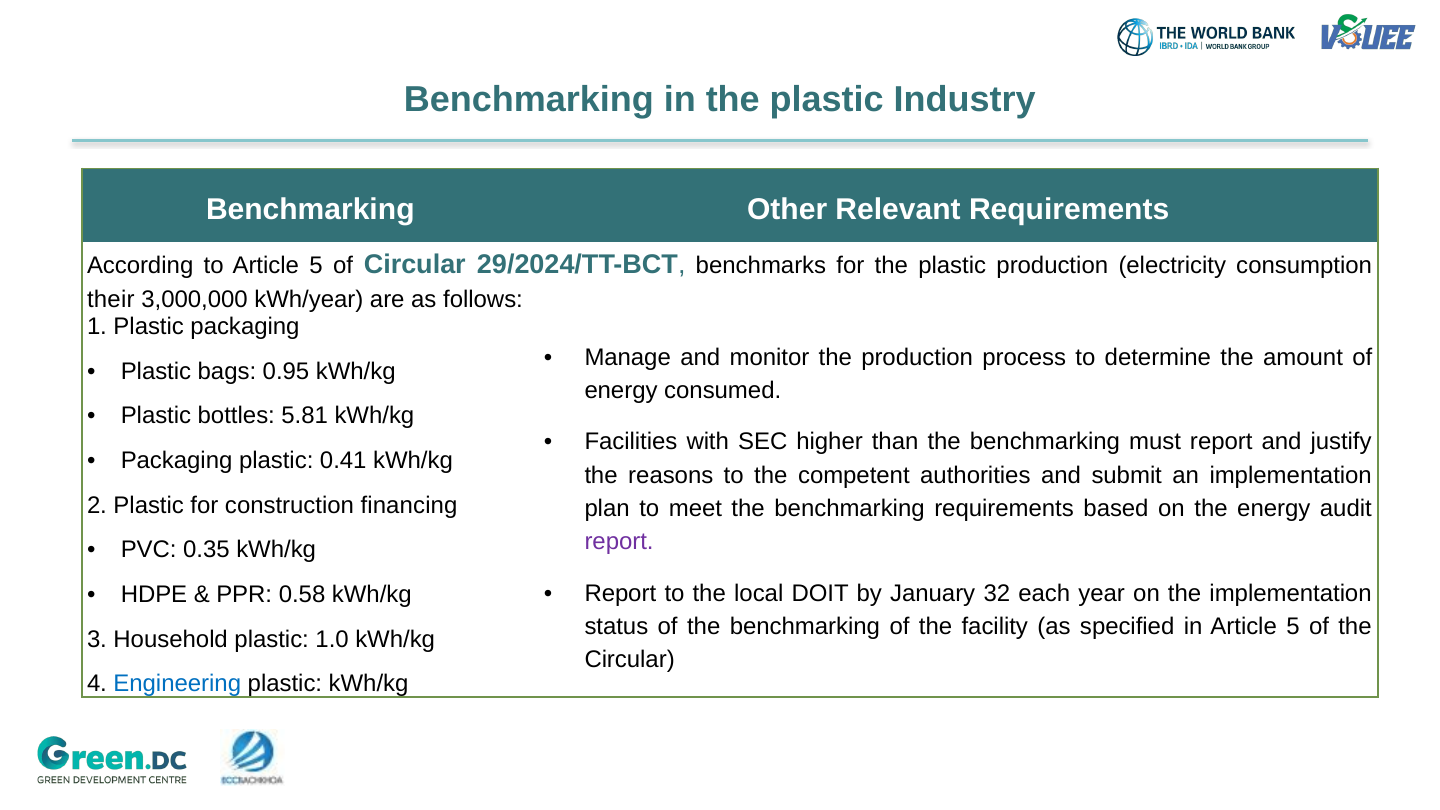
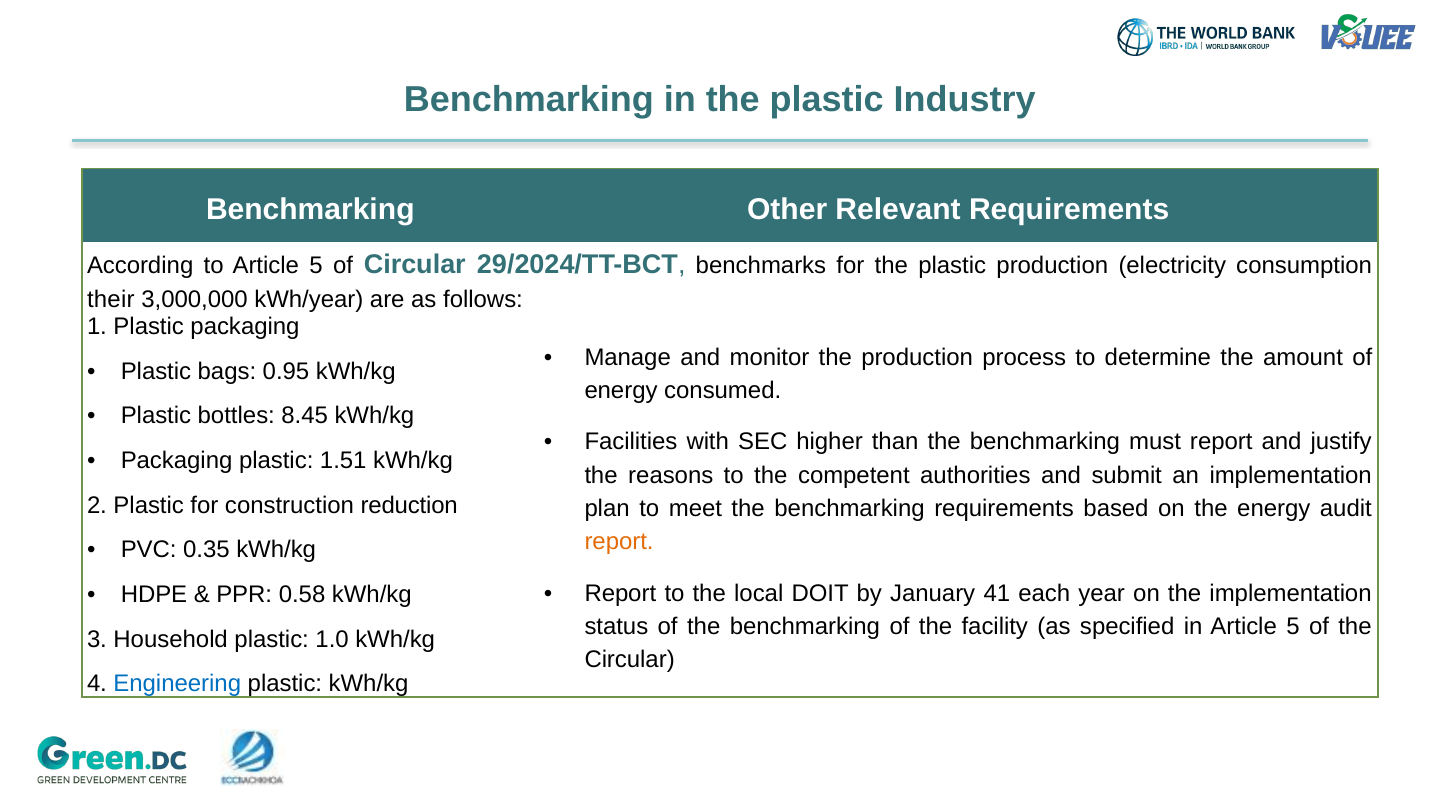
5.81: 5.81 -> 8.45 (305, 416)
0.41: 0.41 -> 1.51 (343, 461)
financing: financing -> reduction (409, 505)
report colour: purple -> orange (619, 542)
32: 32 -> 41 (997, 593)
